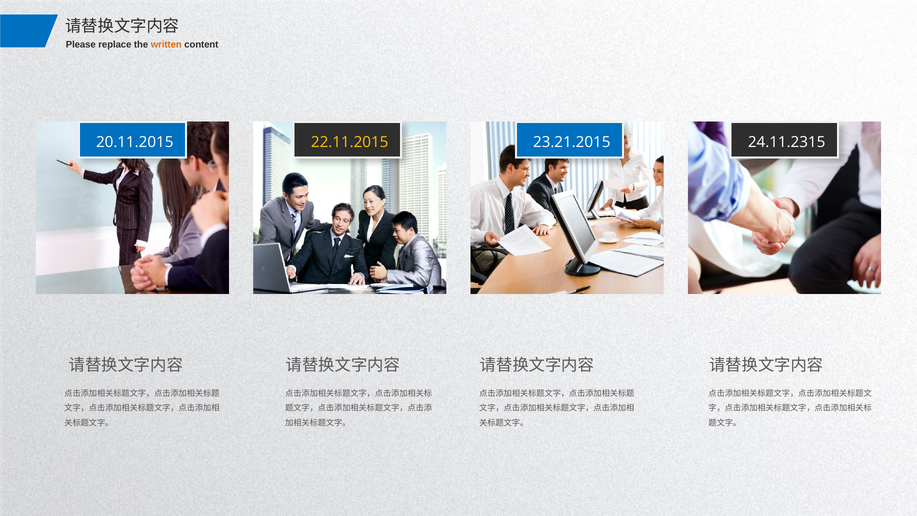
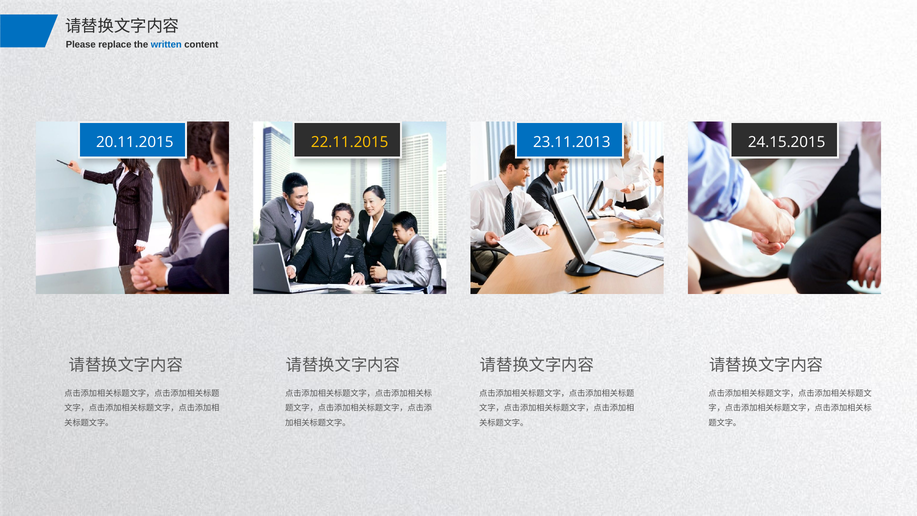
written colour: orange -> blue (166, 45)
23.21.2015: 23.21.2015 -> 23.11.2013 (572, 142)
24.11.2315: 24.11.2315 -> 24.15.2015 (787, 142)
